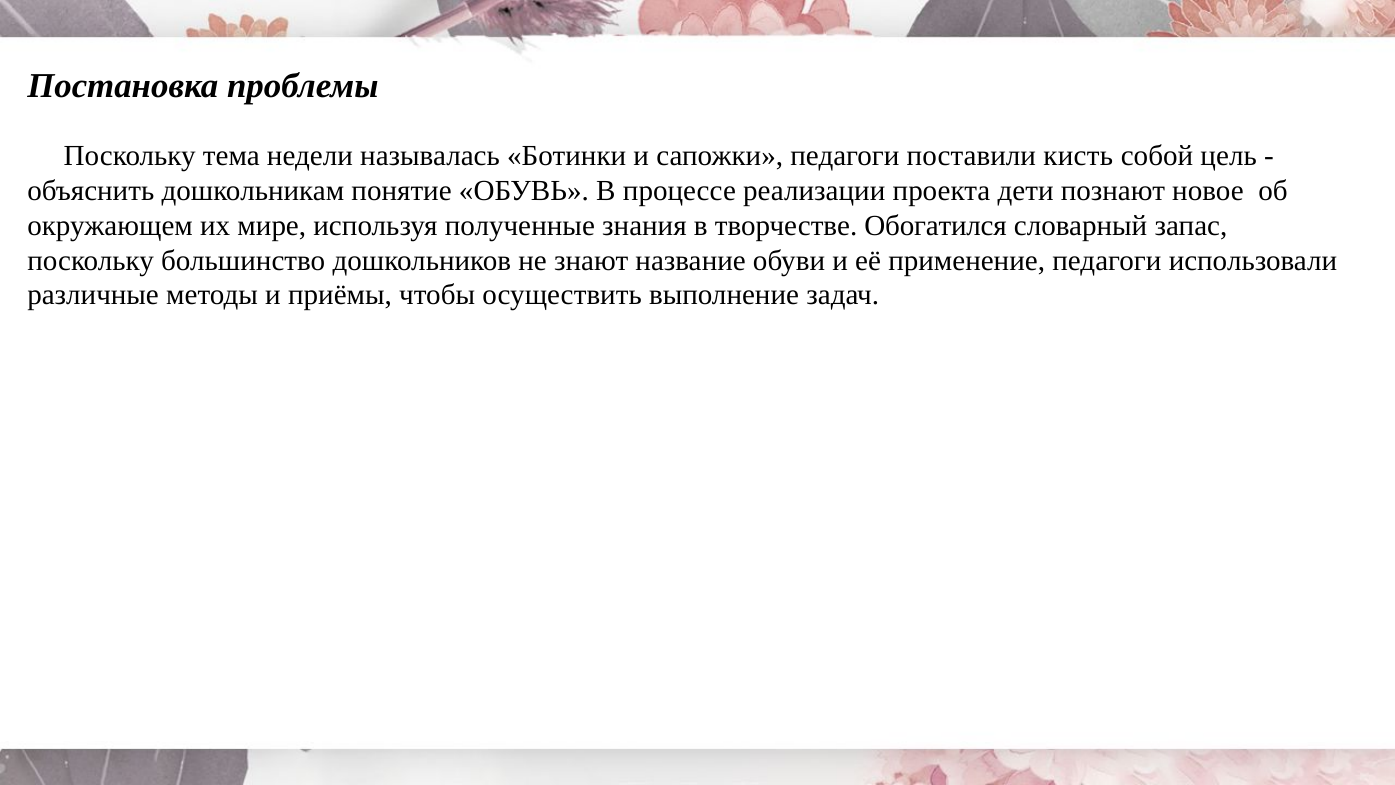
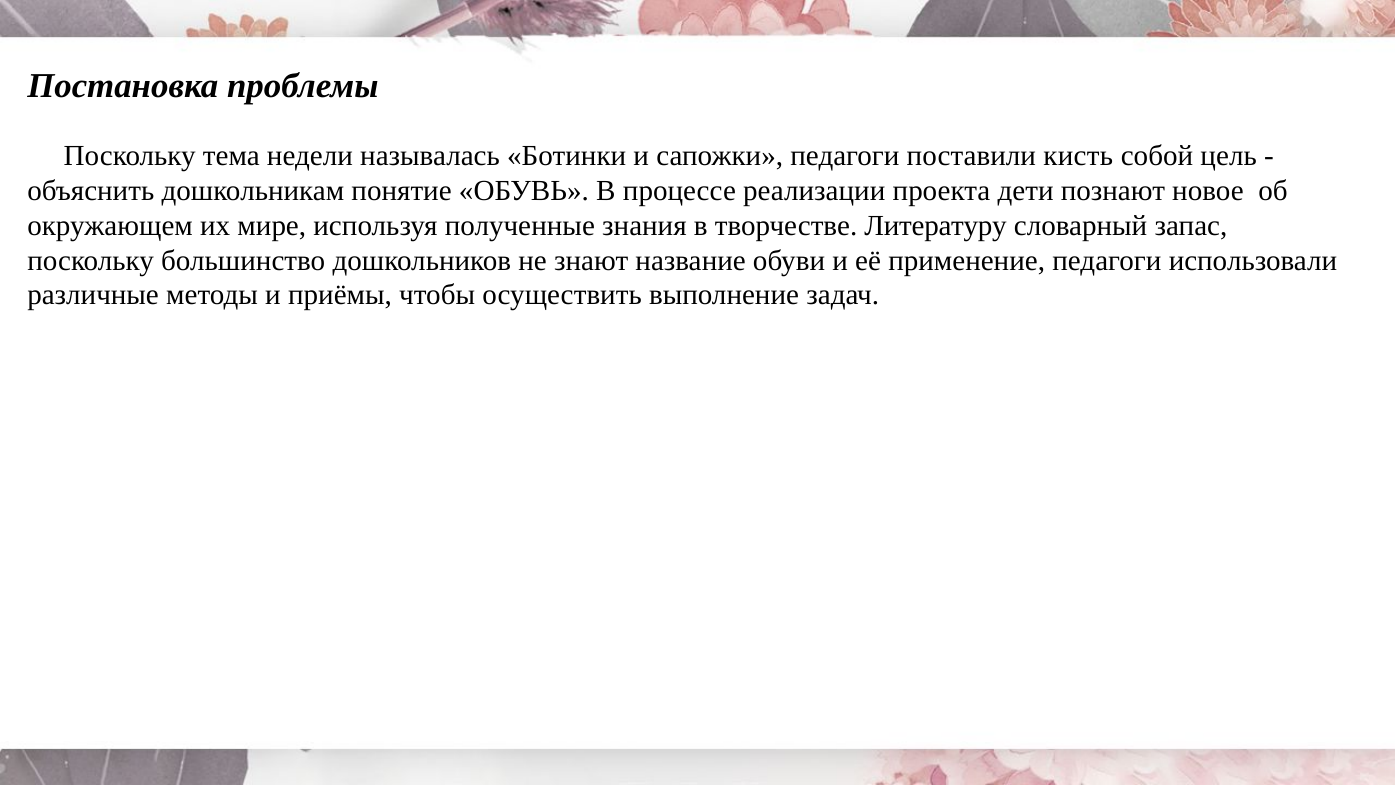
Обогатился: Обогатился -> Литературу (936, 225)
